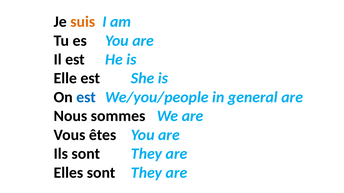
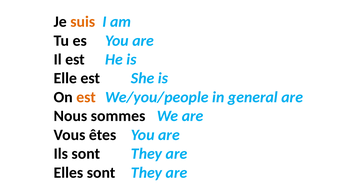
est colour: blue -> orange (86, 97)
